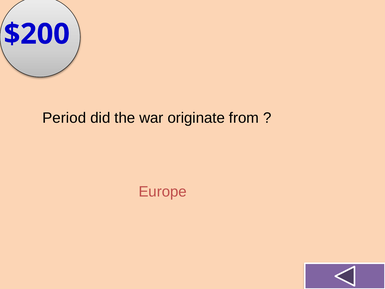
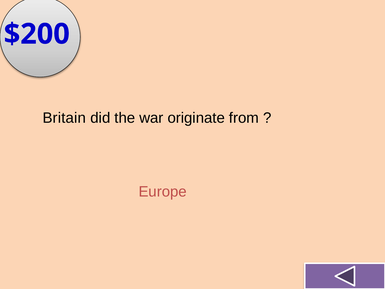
Period: Period -> Britain (64, 118)
